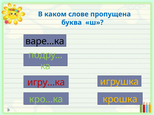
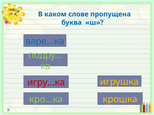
варе…ка colour: black -> blue (45, 41)
